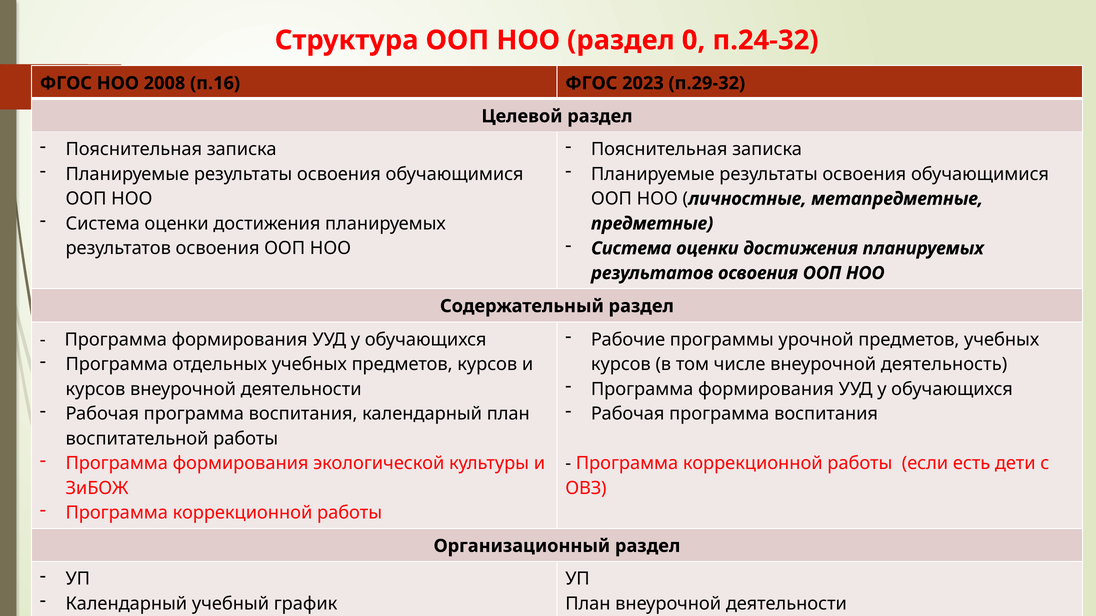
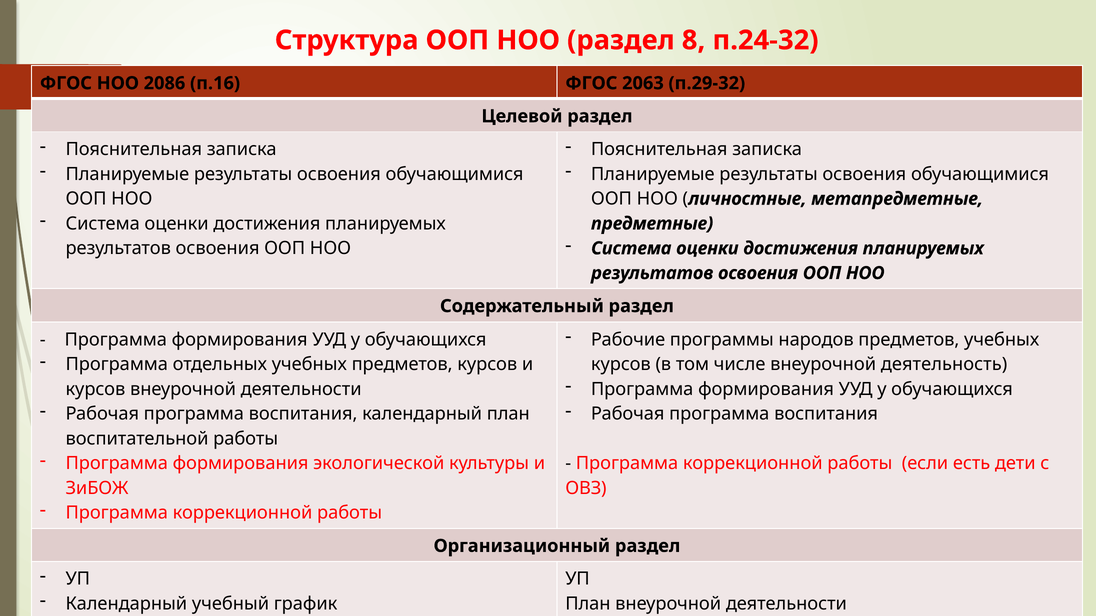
0: 0 -> 8 (694, 40)
2008: 2008 -> 2086 (164, 83)
2023: 2023 -> 2063 (643, 83)
урочной: урочной -> народов (816, 340)
